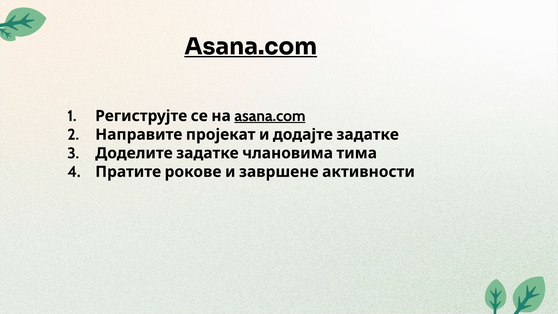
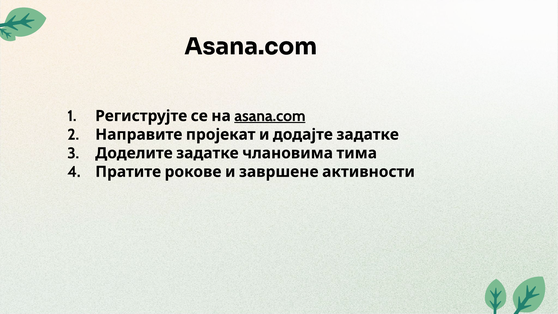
Asana.com underline: present -> none (251, 47)
